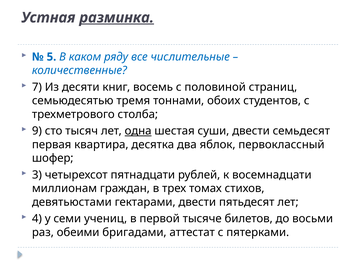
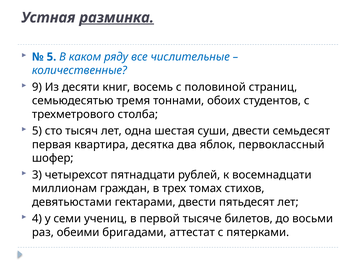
7: 7 -> 9 (37, 87)
9: 9 -> 5 (37, 131)
одна underline: present -> none (138, 131)
